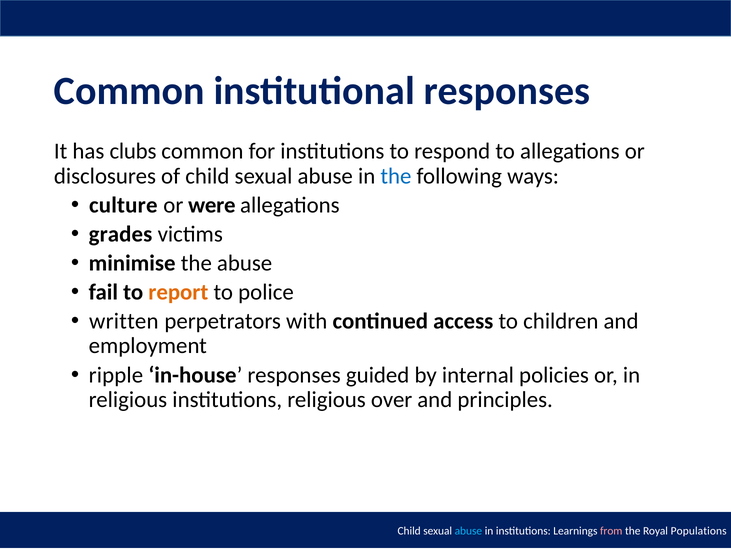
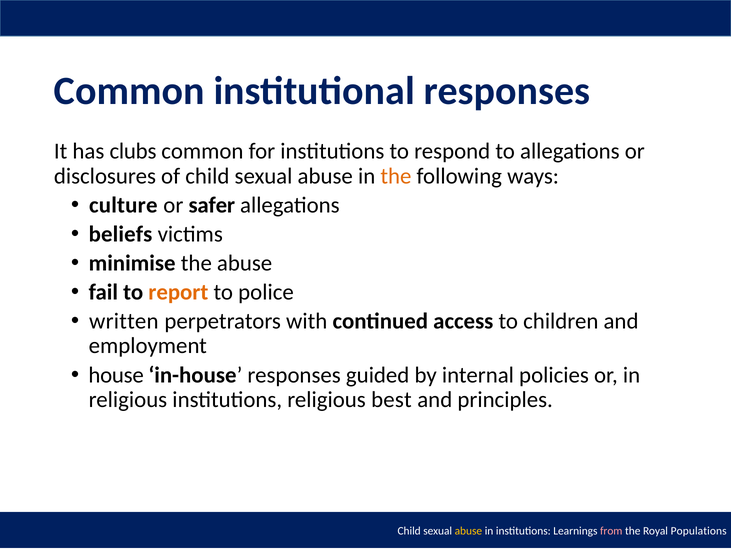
the colour: blue -> orange (396, 176)
were: were -> safer (212, 205)
grades: grades -> beliefs (120, 234)
ripple: ripple -> house (116, 374)
over: over -> best (391, 399)
abuse colour: light blue -> yellow (468, 530)
